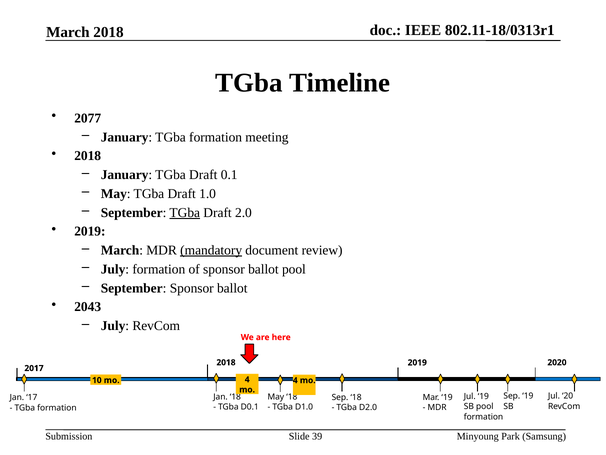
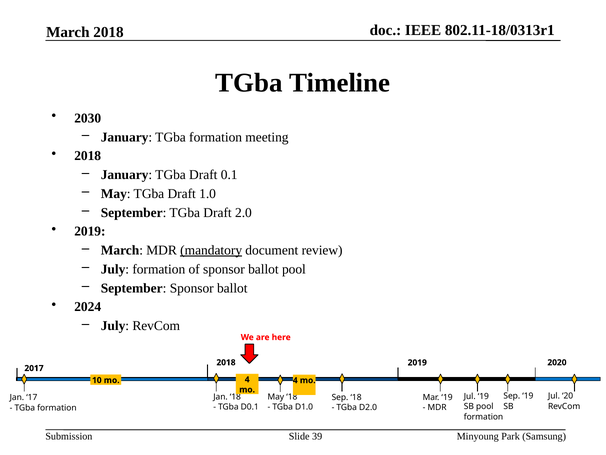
2077: 2077 -> 2030 (88, 118)
TGba underline: present -> none (185, 212)
2043: 2043 -> 2024 (88, 307)
